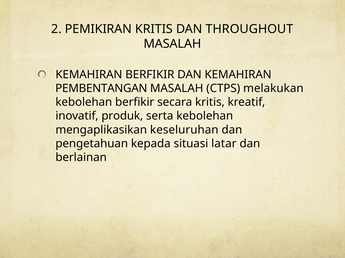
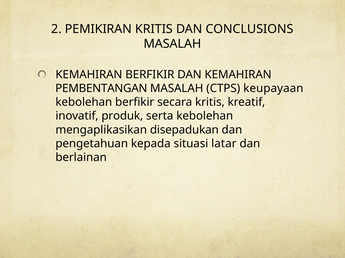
THROUGHOUT: THROUGHOUT -> CONCLUSIONS (250, 29)
melakukan: melakukan -> keupayaan (273, 89)
keseluruhan: keseluruhan -> disepadukan (184, 130)
